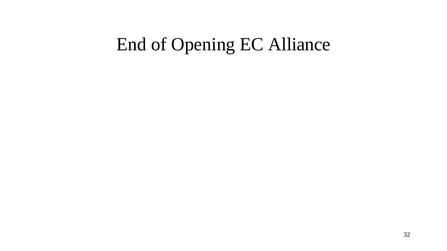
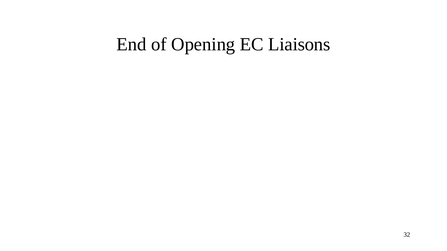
Alliance: Alliance -> Liaisons (299, 45)
